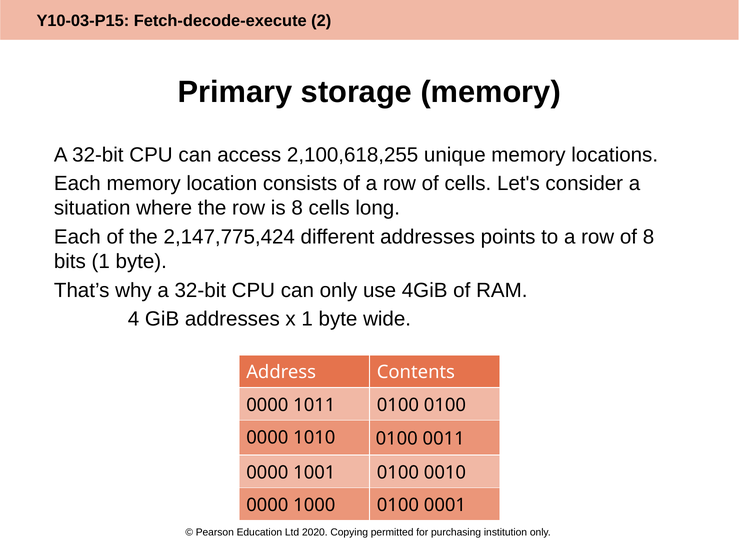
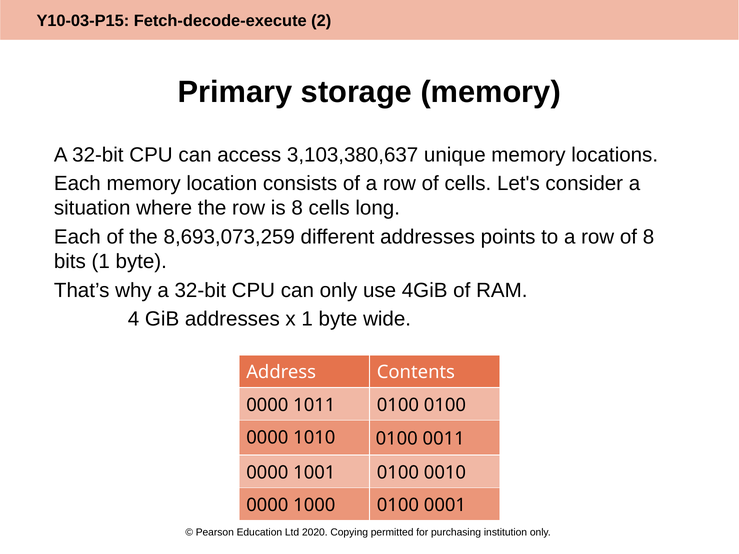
2,100,618,255: 2,100,618,255 -> 3,103,380,637 (353, 155)
2,147,775,424: 2,147,775,424 -> 8,693,073,259 (229, 237)
